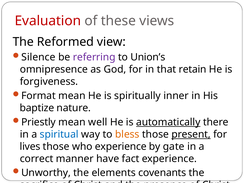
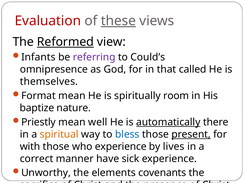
these underline: none -> present (118, 21)
Reformed underline: none -> present (65, 42)
Silence: Silence -> Infants (38, 57)
Union’s: Union’s -> Could’s (148, 57)
retain: retain -> called (193, 69)
forgiveness: forgiveness -> themselves (49, 82)
inner: inner -> room (176, 96)
spiritual colour: blue -> orange (59, 134)
bless colour: orange -> blue (127, 134)
lives: lives -> with (30, 146)
gate: gate -> lives (174, 146)
fact: fact -> sick (131, 159)
